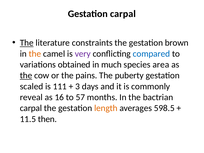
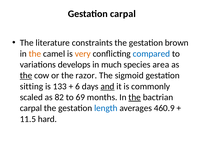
The underline: present -> none (27, 43)
very colour: purple -> orange (83, 54)
obtained: obtained -> develops (74, 65)
pains: pains -> razor (86, 75)
puberty: puberty -> sigmoid (129, 75)
scaled: scaled -> sitting (32, 86)
111: 111 -> 133 (60, 86)
3: 3 -> 6 (78, 86)
and underline: none -> present (107, 86)
reveal: reveal -> scaled (31, 97)
16: 16 -> 82 (59, 97)
57: 57 -> 69 (80, 97)
the underline: none -> present (135, 97)
length colour: orange -> blue (106, 108)
598.5: 598.5 -> 460.9 (164, 108)
then: then -> hard (47, 119)
